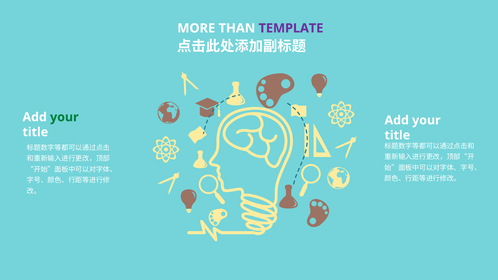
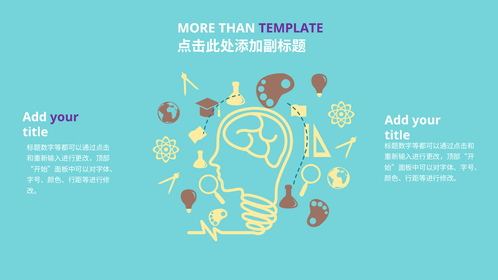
your colour: green -> purple (64, 117)
